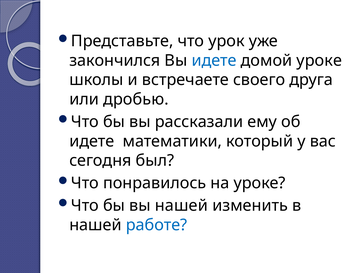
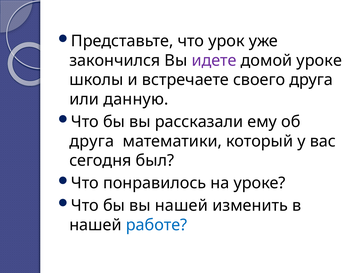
идете colour: blue -> purple (214, 60)
дробью: дробью -> данную (136, 99)
идете: идете -> друга (92, 141)
